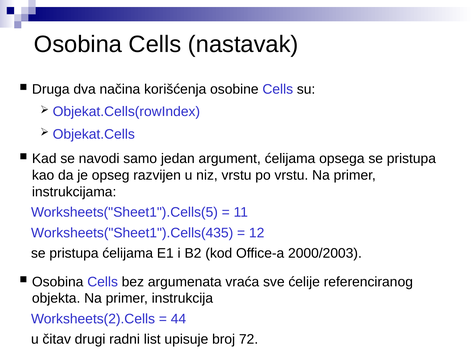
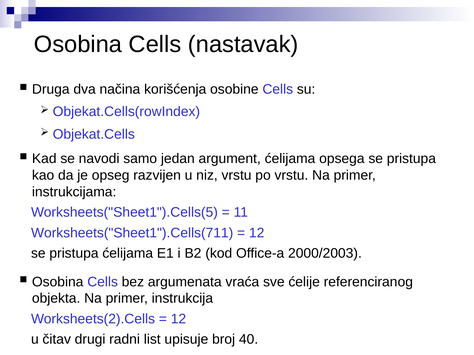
Worksheets("Sheet1").Cells(435: Worksheets("Sheet1").Cells(435 -> Worksheets("Sheet1").Cells(711 (132, 233)
44: 44 -> 12 (178, 319)
72: 72 -> 40 (249, 340)
